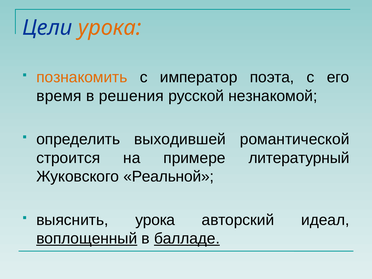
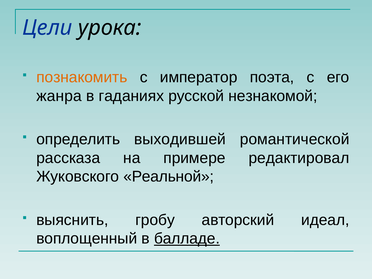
урока colour: orange -> black (110, 28)
время: время -> жанра (59, 96)
решения: решения -> гаданиях (131, 96)
строится: строится -> рассказа (68, 158)
литературный: литературный -> редактировал (299, 158)
выяснить урока: урока -> гробу (155, 220)
воплощенный underline: present -> none (87, 239)
